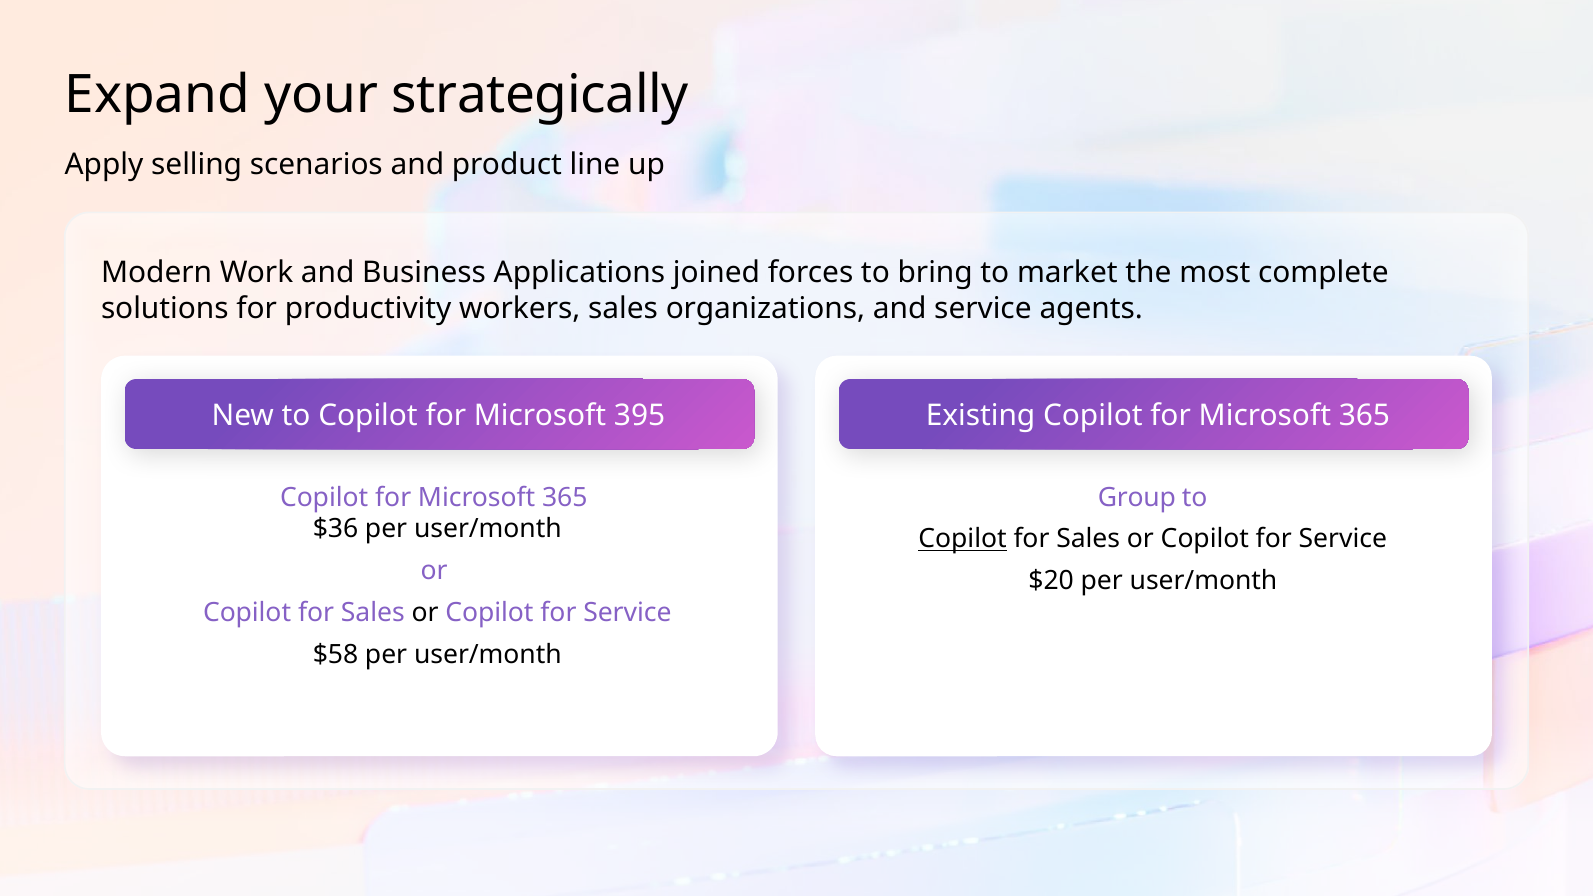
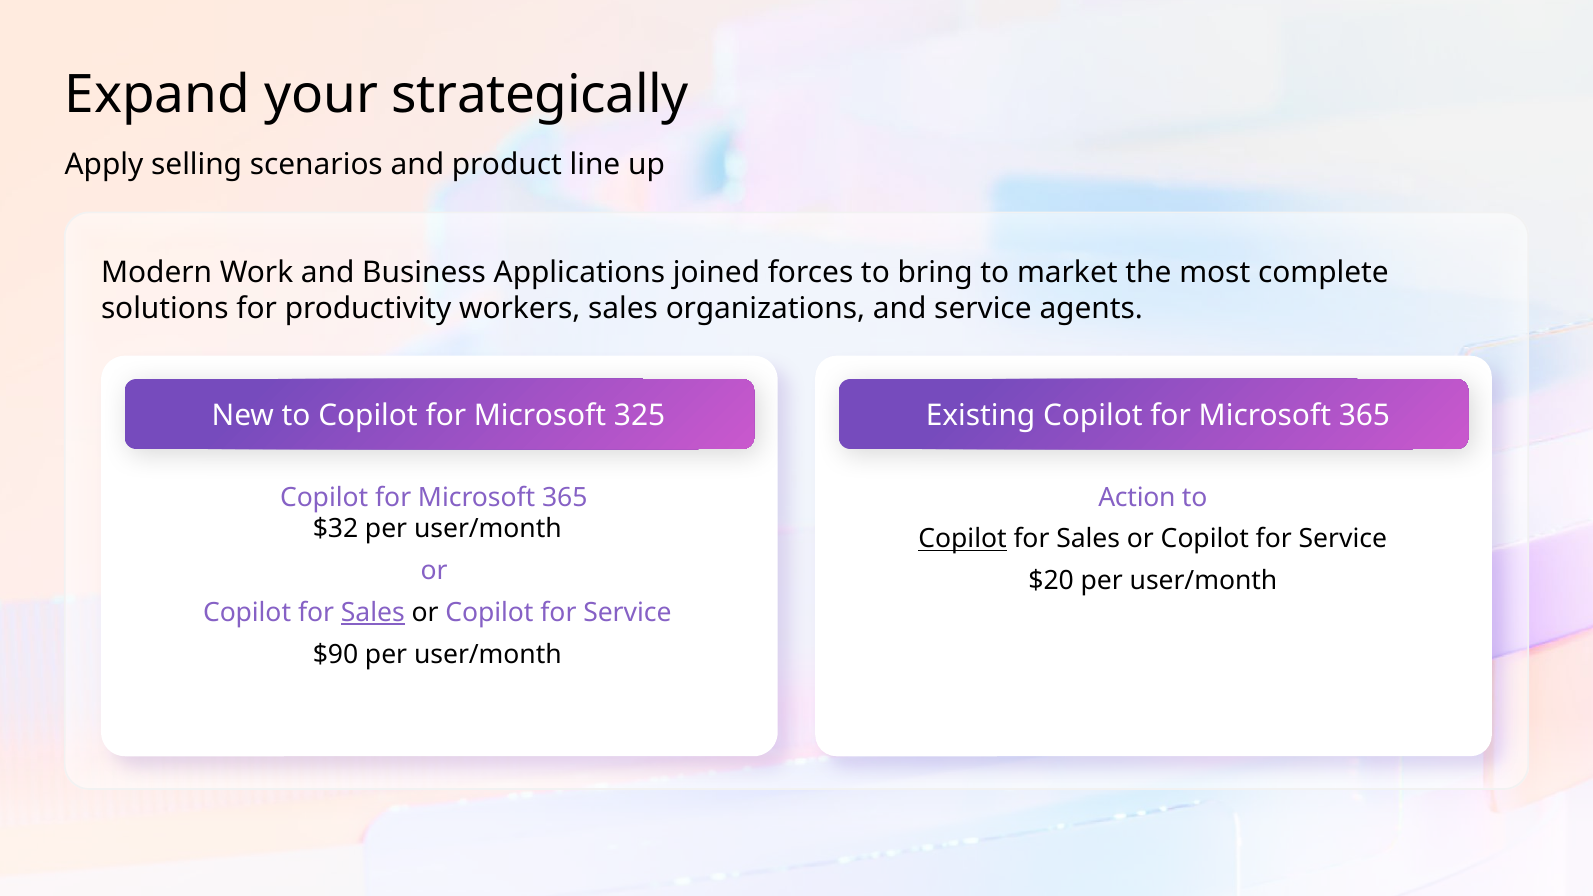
395: 395 -> 325 (640, 416)
Group: Group -> Action (1137, 497)
$36: $36 -> $32 (336, 529)
Sales underline: none -> present (373, 613)
$58: $58 -> $90 (336, 655)
